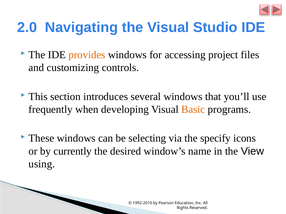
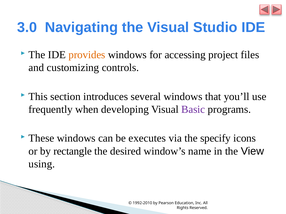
2.0: 2.0 -> 3.0 (27, 27)
Basic colour: orange -> purple (193, 110)
selecting: selecting -> executes (147, 139)
currently: currently -> rectangle (73, 151)
